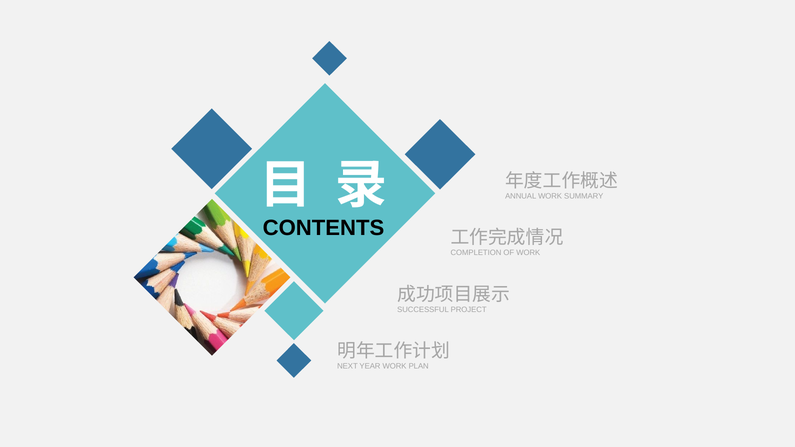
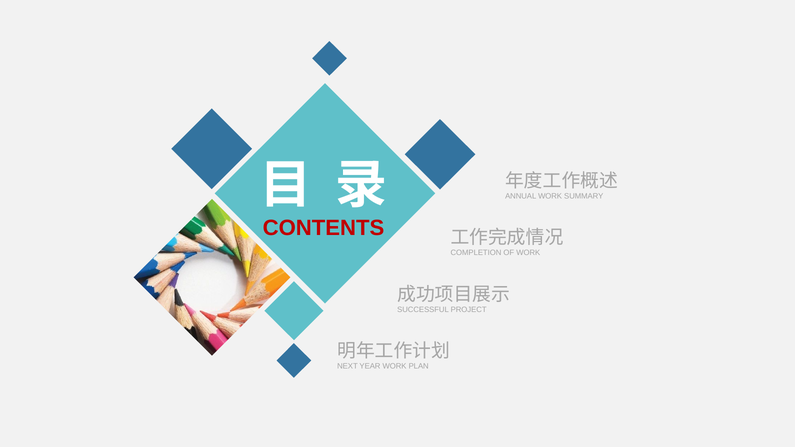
CONTENTS colour: black -> red (323, 228)
